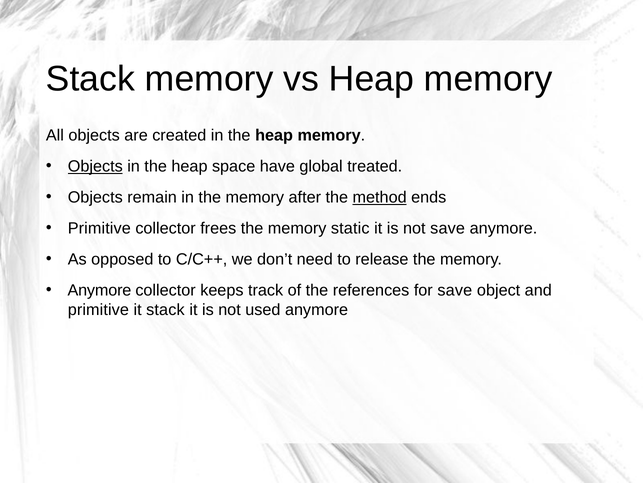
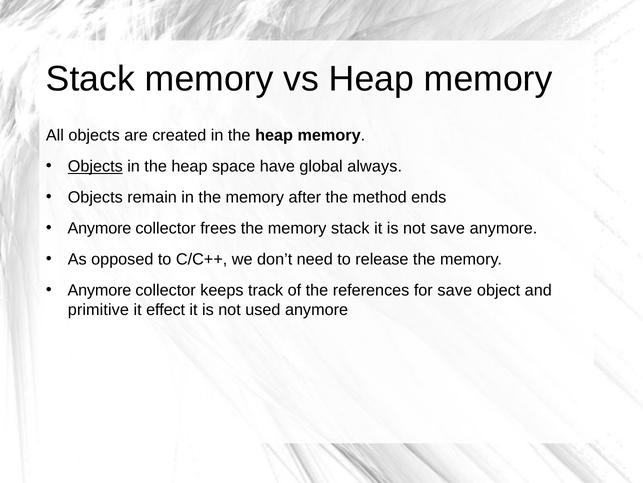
treated: treated -> always (375, 166)
method underline: present -> none (380, 197)
Primitive: Primitive -> Anymore (99, 228)
memory static: static -> stack (350, 228)
it stack: stack -> effect (166, 309)
